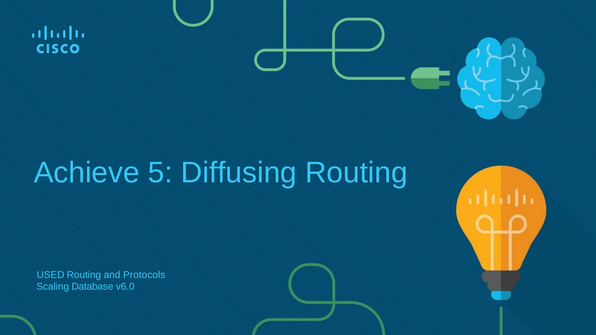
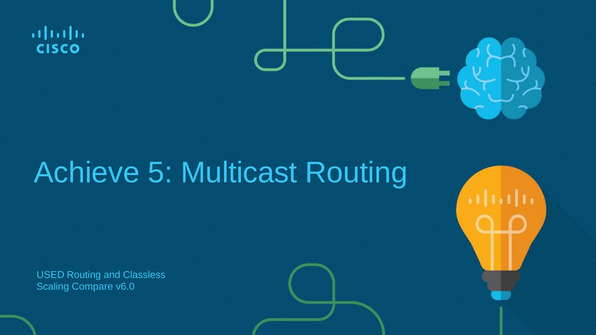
Diffusing: Diffusing -> Multicast (239, 173)
Protocols: Protocols -> Classless (144, 275)
Database: Database -> Compare (92, 287)
